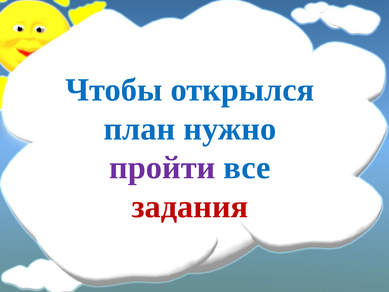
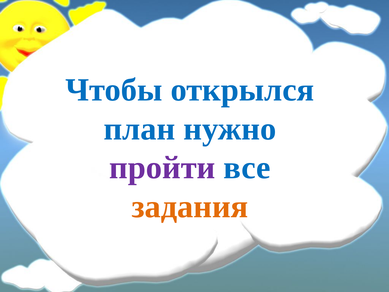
задания colour: red -> orange (190, 207)
